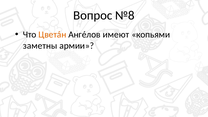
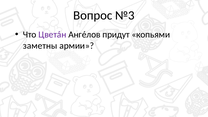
№8: №8 -> №3 (125, 15)
Цветáн colour: orange -> purple (52, 35)
имеют: имеют -> придут (116, 35)
